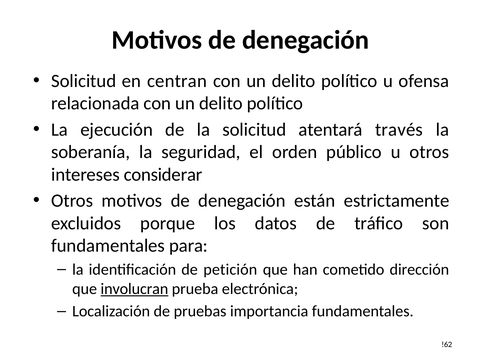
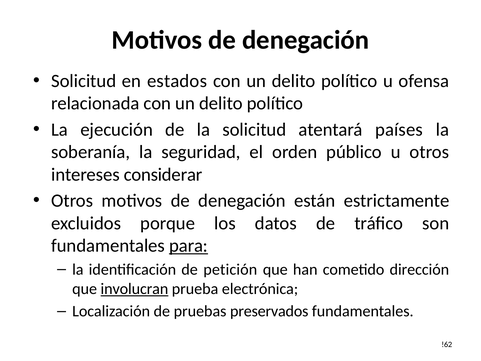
centran: centran -> estados (177, 81)
través: través -> países (399, 129)
para underline: none -> present (189, 246)
importancia: importancia -> preservados (269, 311)
